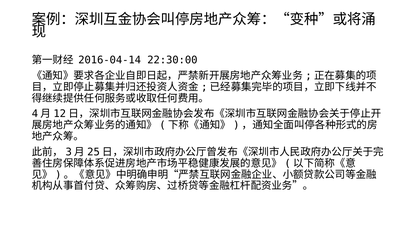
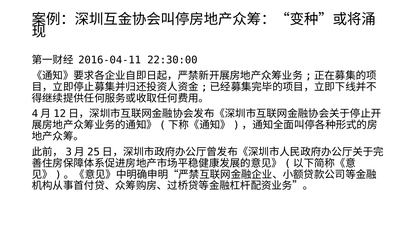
2016-04-14: 2016-04-14 -> 2016-04-11 (110, 60)
